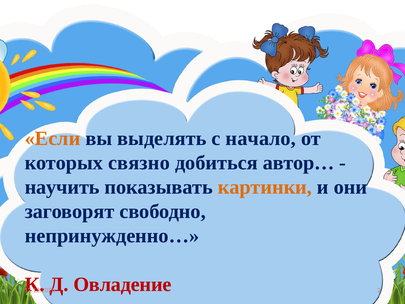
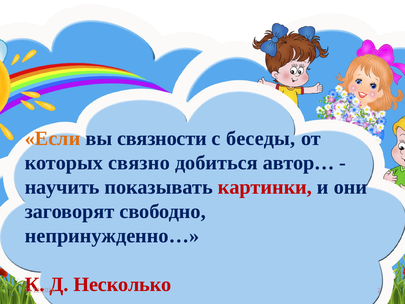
выделять: выделять -> связности (162, 139)
начало: начало -> беседы (261, 139)
картинки colour: orange -> red (265, 187)
Овладение: Овладение -> Несколько (122, 284)
